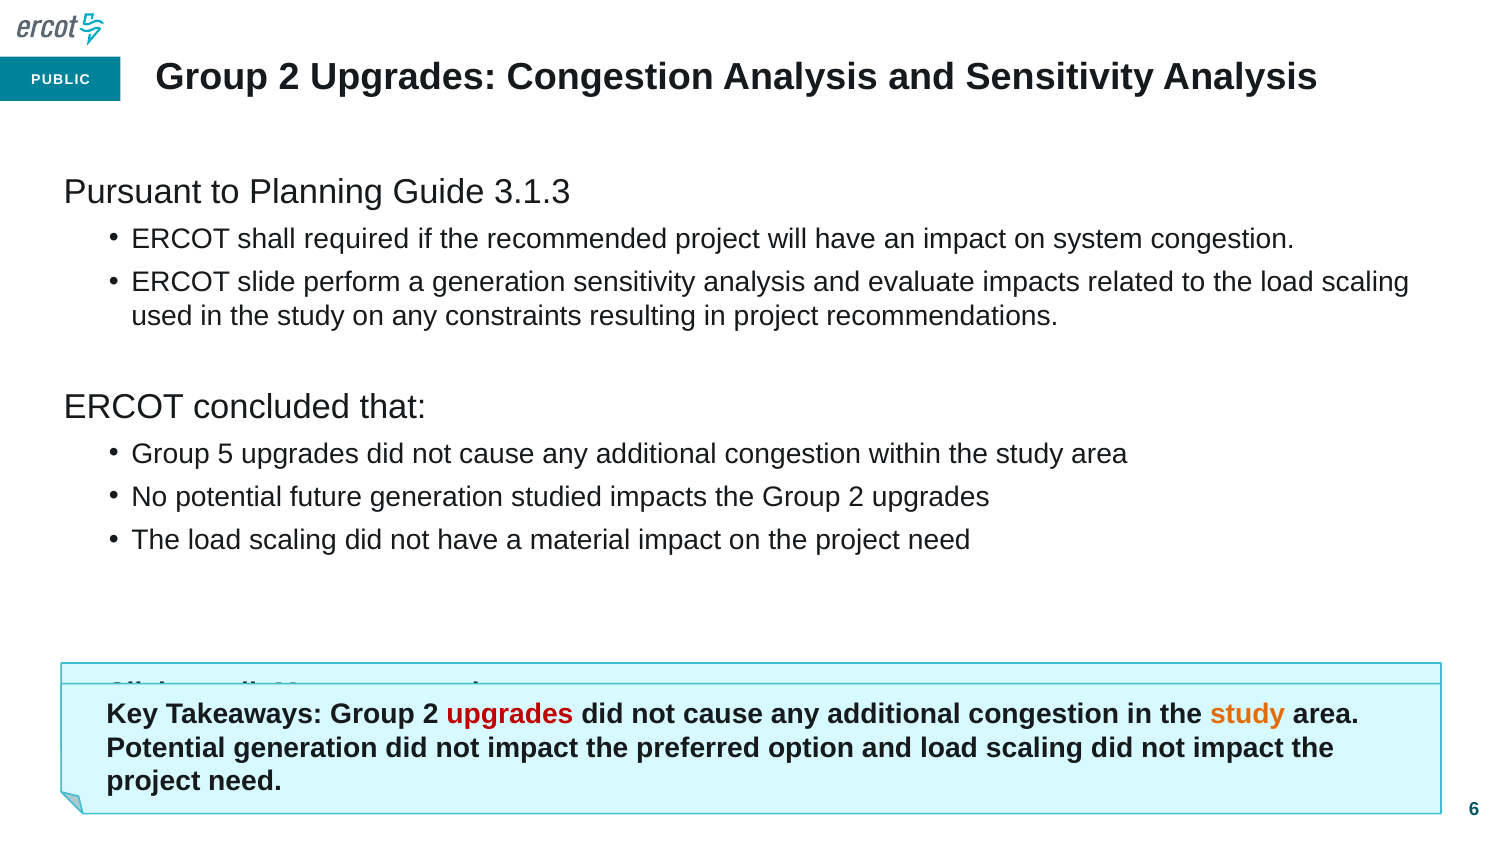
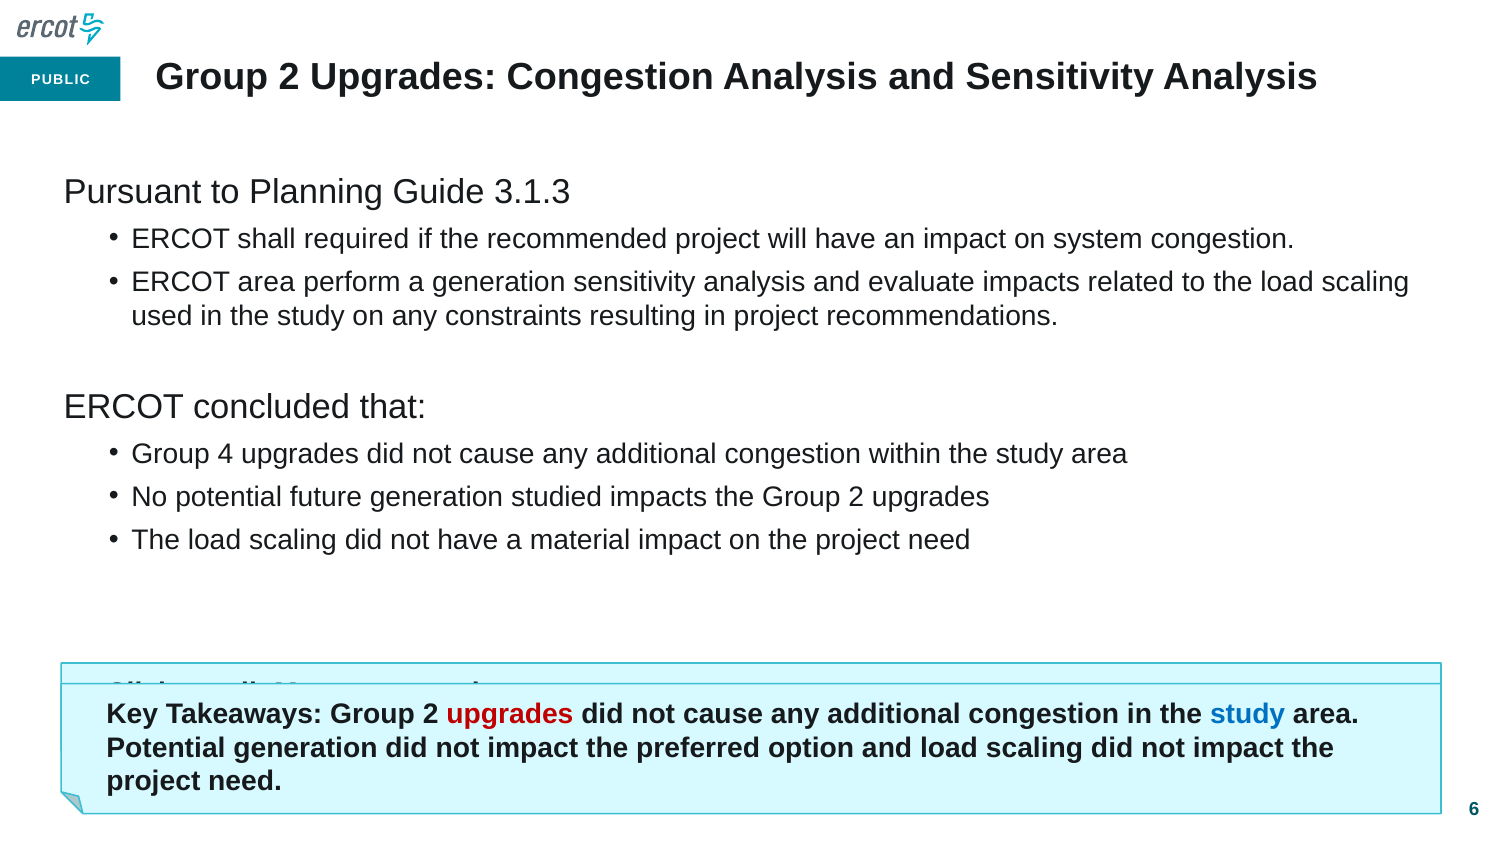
ERCOT slide: slide -> area (266, 283)
5: 5 -> 4 (225, 454)
study colour: orange -> blue (1248, 714)
